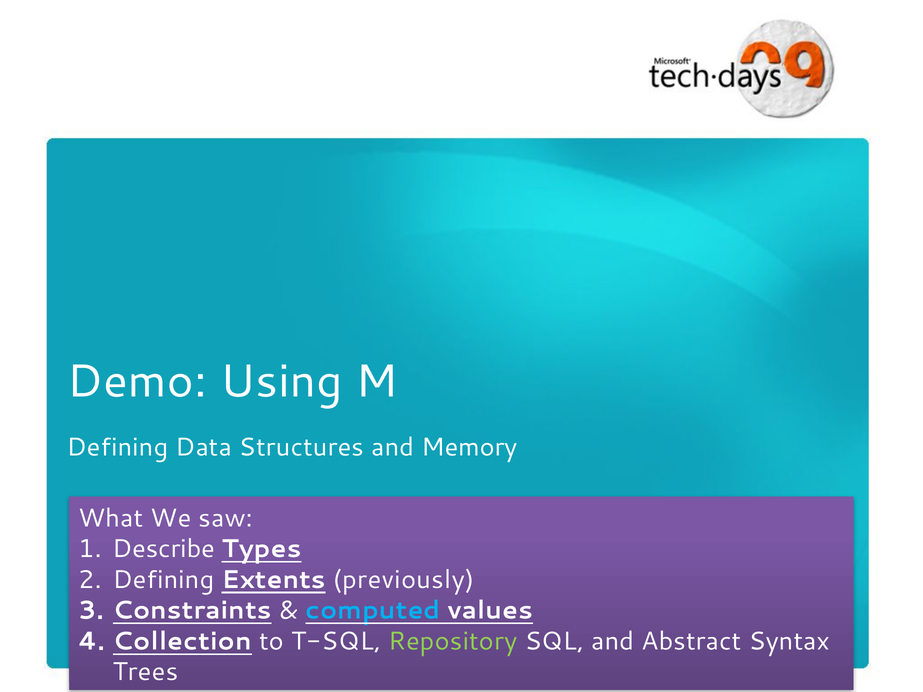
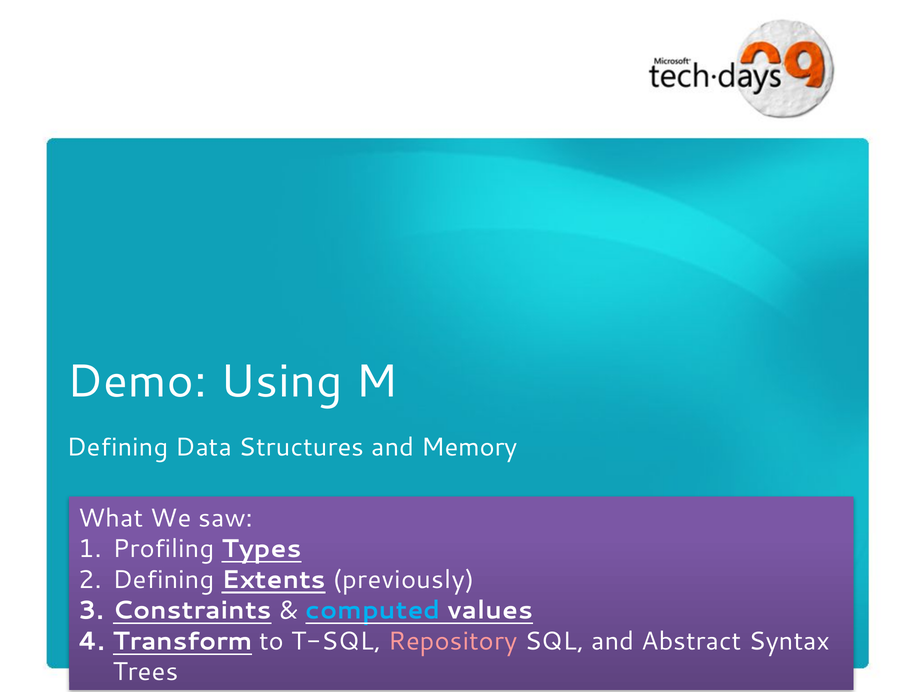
Describe: Describe -> Profiling (164, 549)
Collection: Collection -> Transform (183, 641)
Repository colour: light green -> pink (453, 641)
